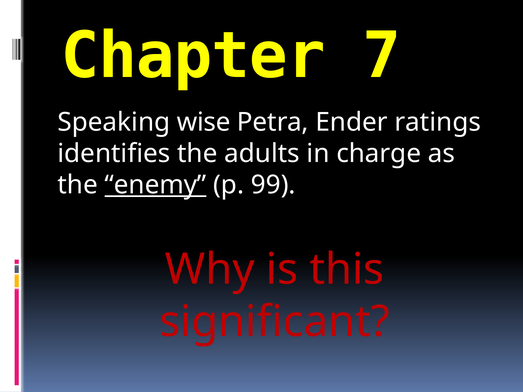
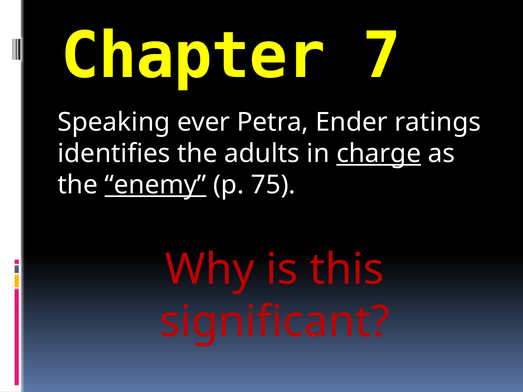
wise: wise -> ever (204, 122)
charge underline: none -> present (379, 154)
99: 99 -> 75 (273, 185)
